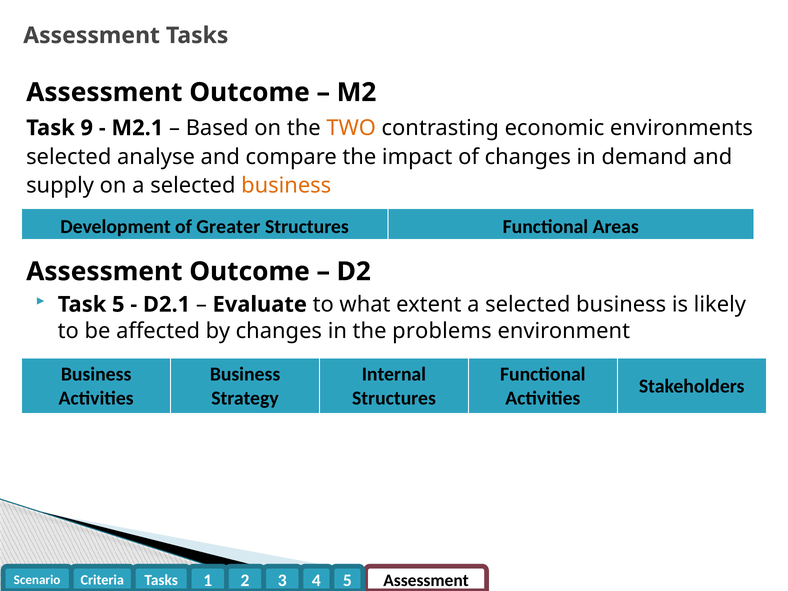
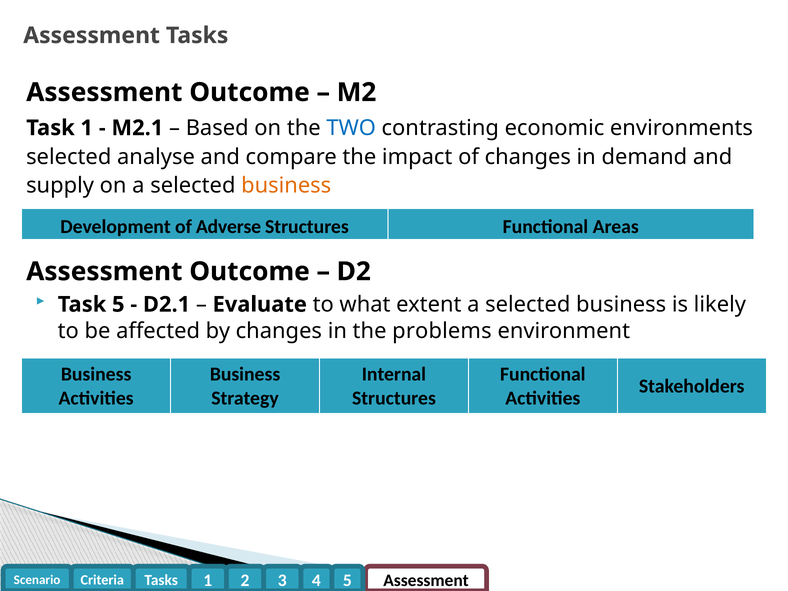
Task 9: 9 -> 1 (87, 128)
TWO colour: orange -> blue (351, 128)
Greater: Greater -> Adverse (229, 227)
